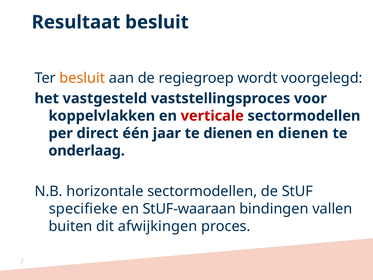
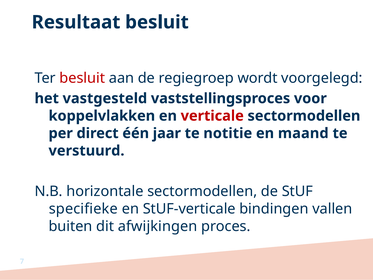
besluit colour: orange -> red (82, 78)
te dienen: dienen -> notitie (228, 133)
en dienen: dienen -> maand (303, 133)
onderlaag: onderlaag -> verstuurd (87, 151)
StUF-waaraan: StUF-waaraan -> StUF-verticale (189, 209)
